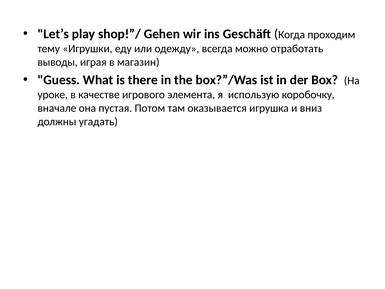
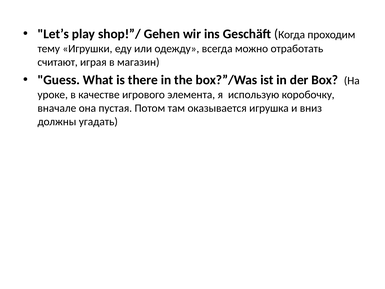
выводы: выводы -> считают (58, 62)
